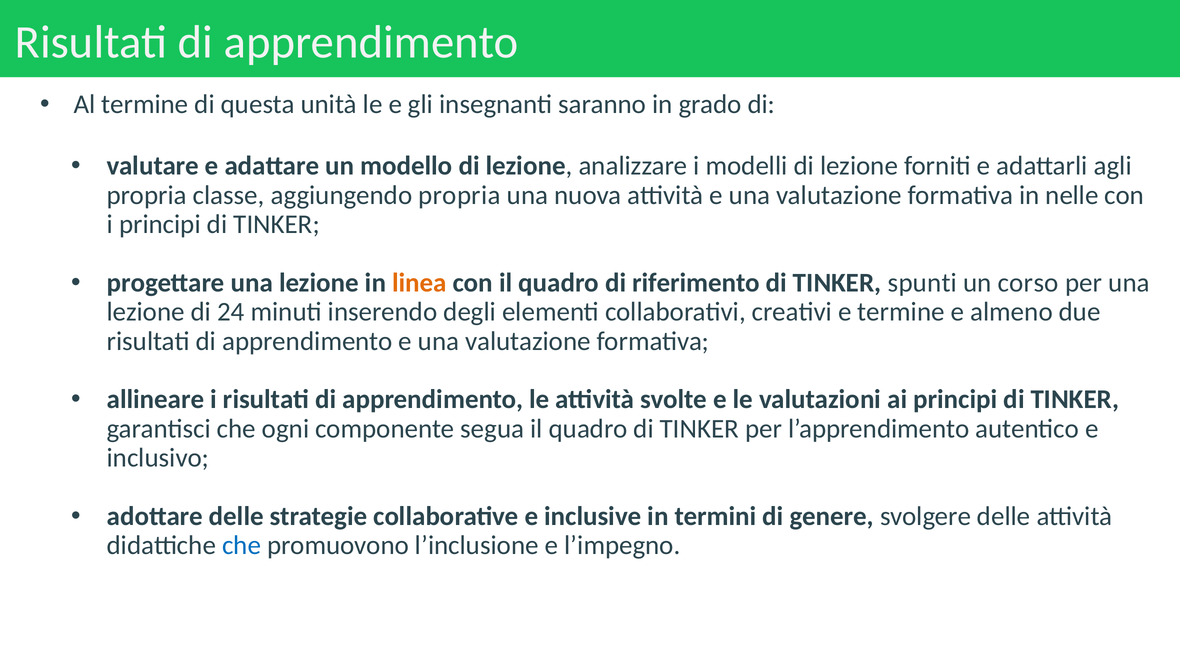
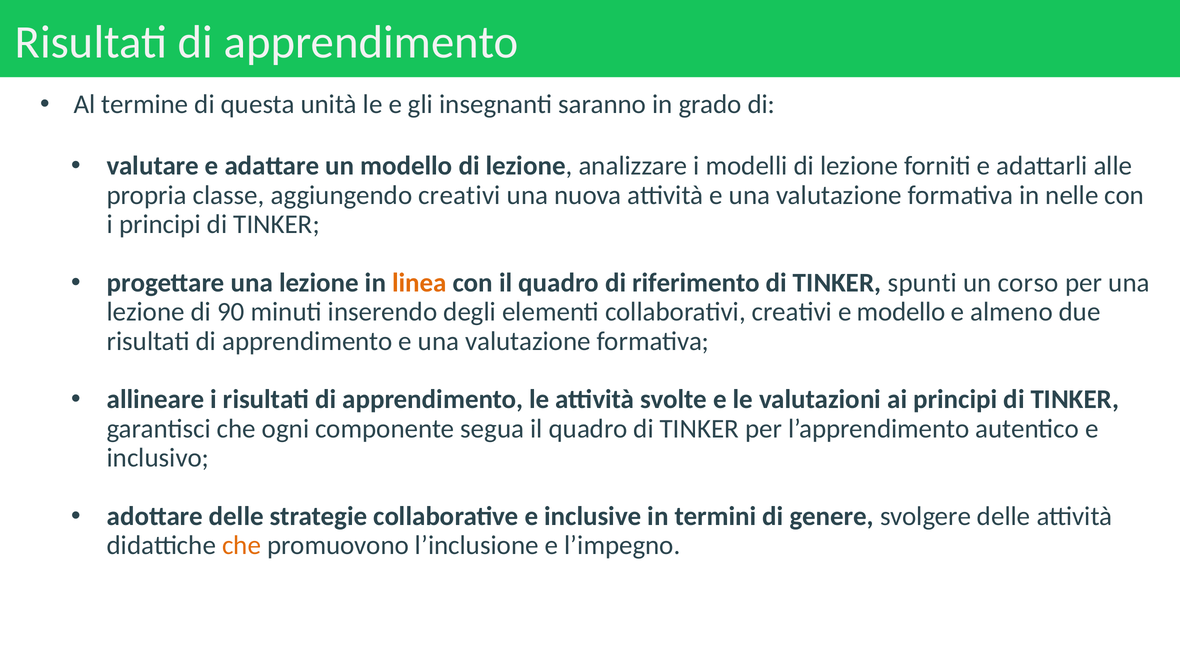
agli: agli -> alle (1113, 166)
aggiungendo propria: propria -> creativi (459, 195)
24: 24 -> 90 (231, 312)
e termine: termine -> modello (901, 312)
che colour: blue -> orange (242, 545)
